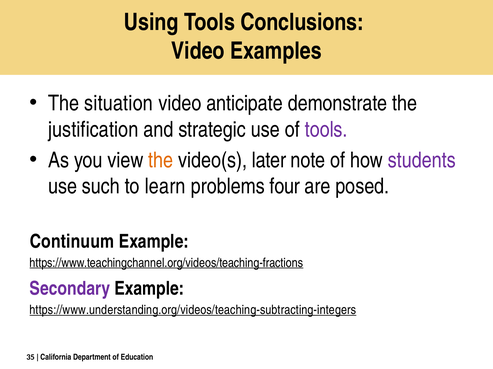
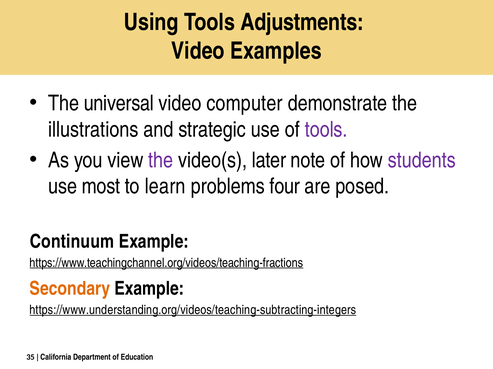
Conclusions: Conclusions -> Adjustments (302, 22)
situation: situation -> universal (119, 103)
anticipate: anticipate -> computer (244, 103)
justification: justification -> illustrations (93, 130)
the colour: orange -> purple (161, 160)
such: such -> most (101, 187)
Secondary colour: purple -> orange (70, 289)
